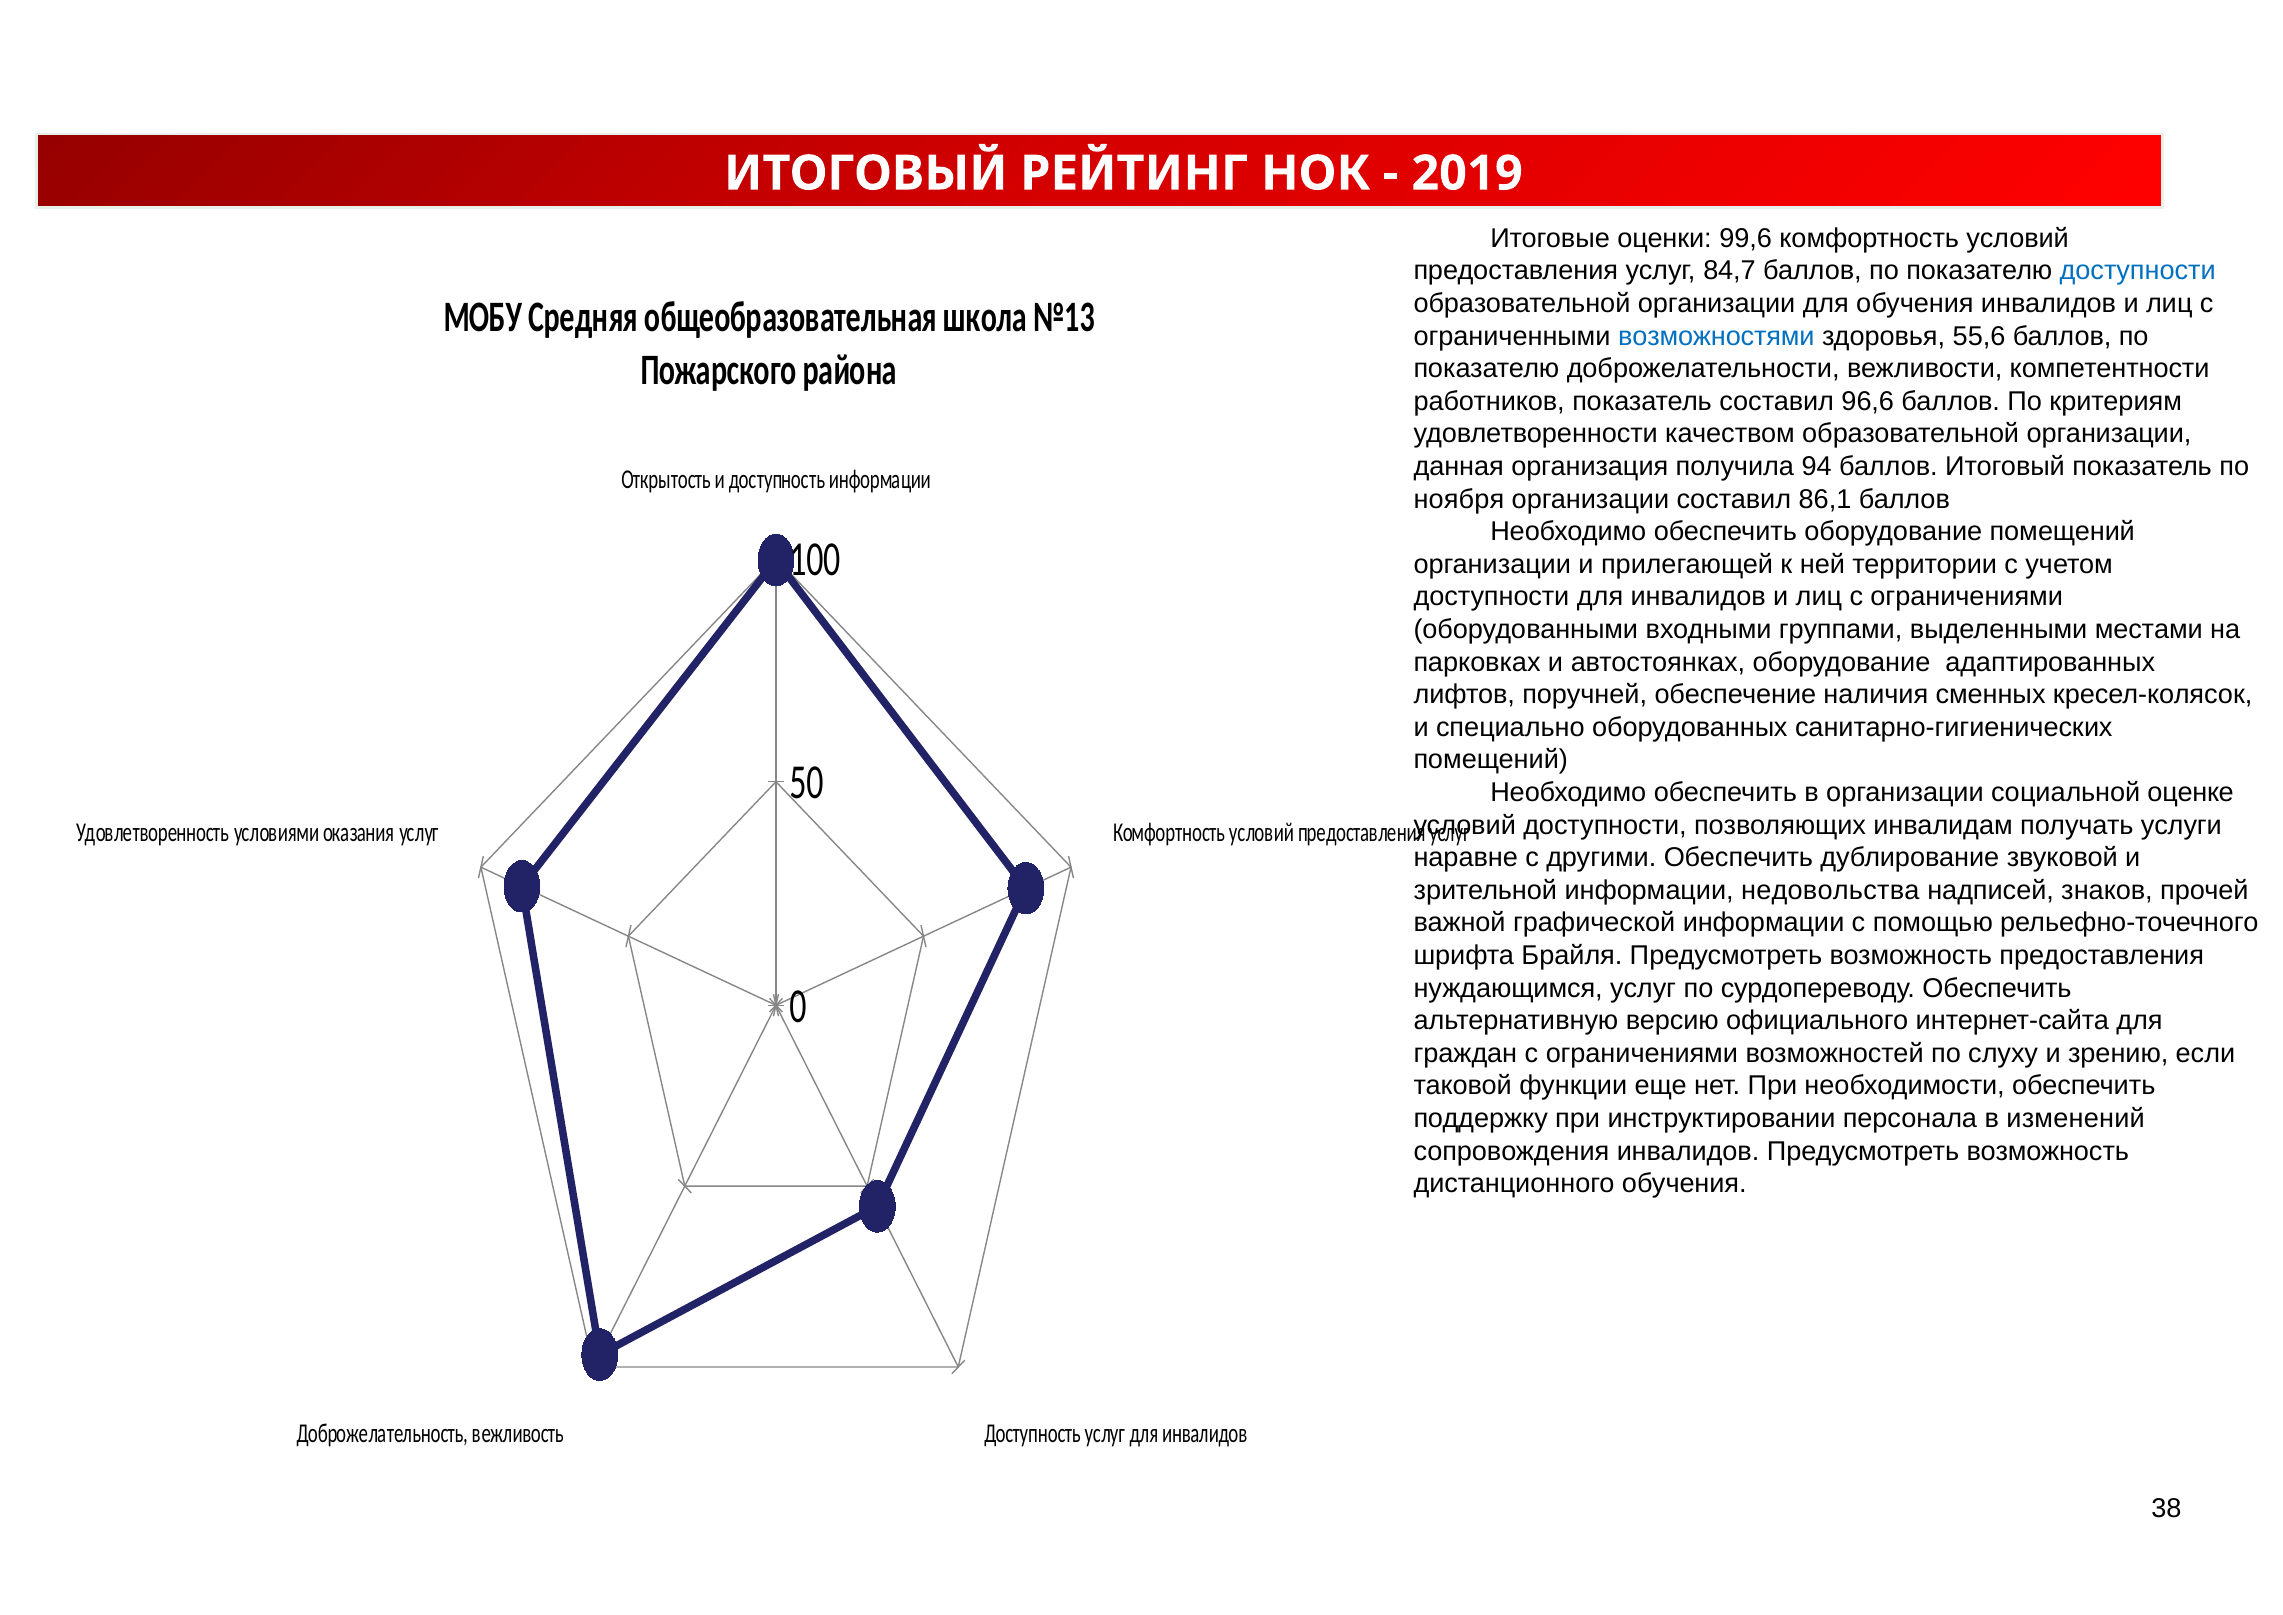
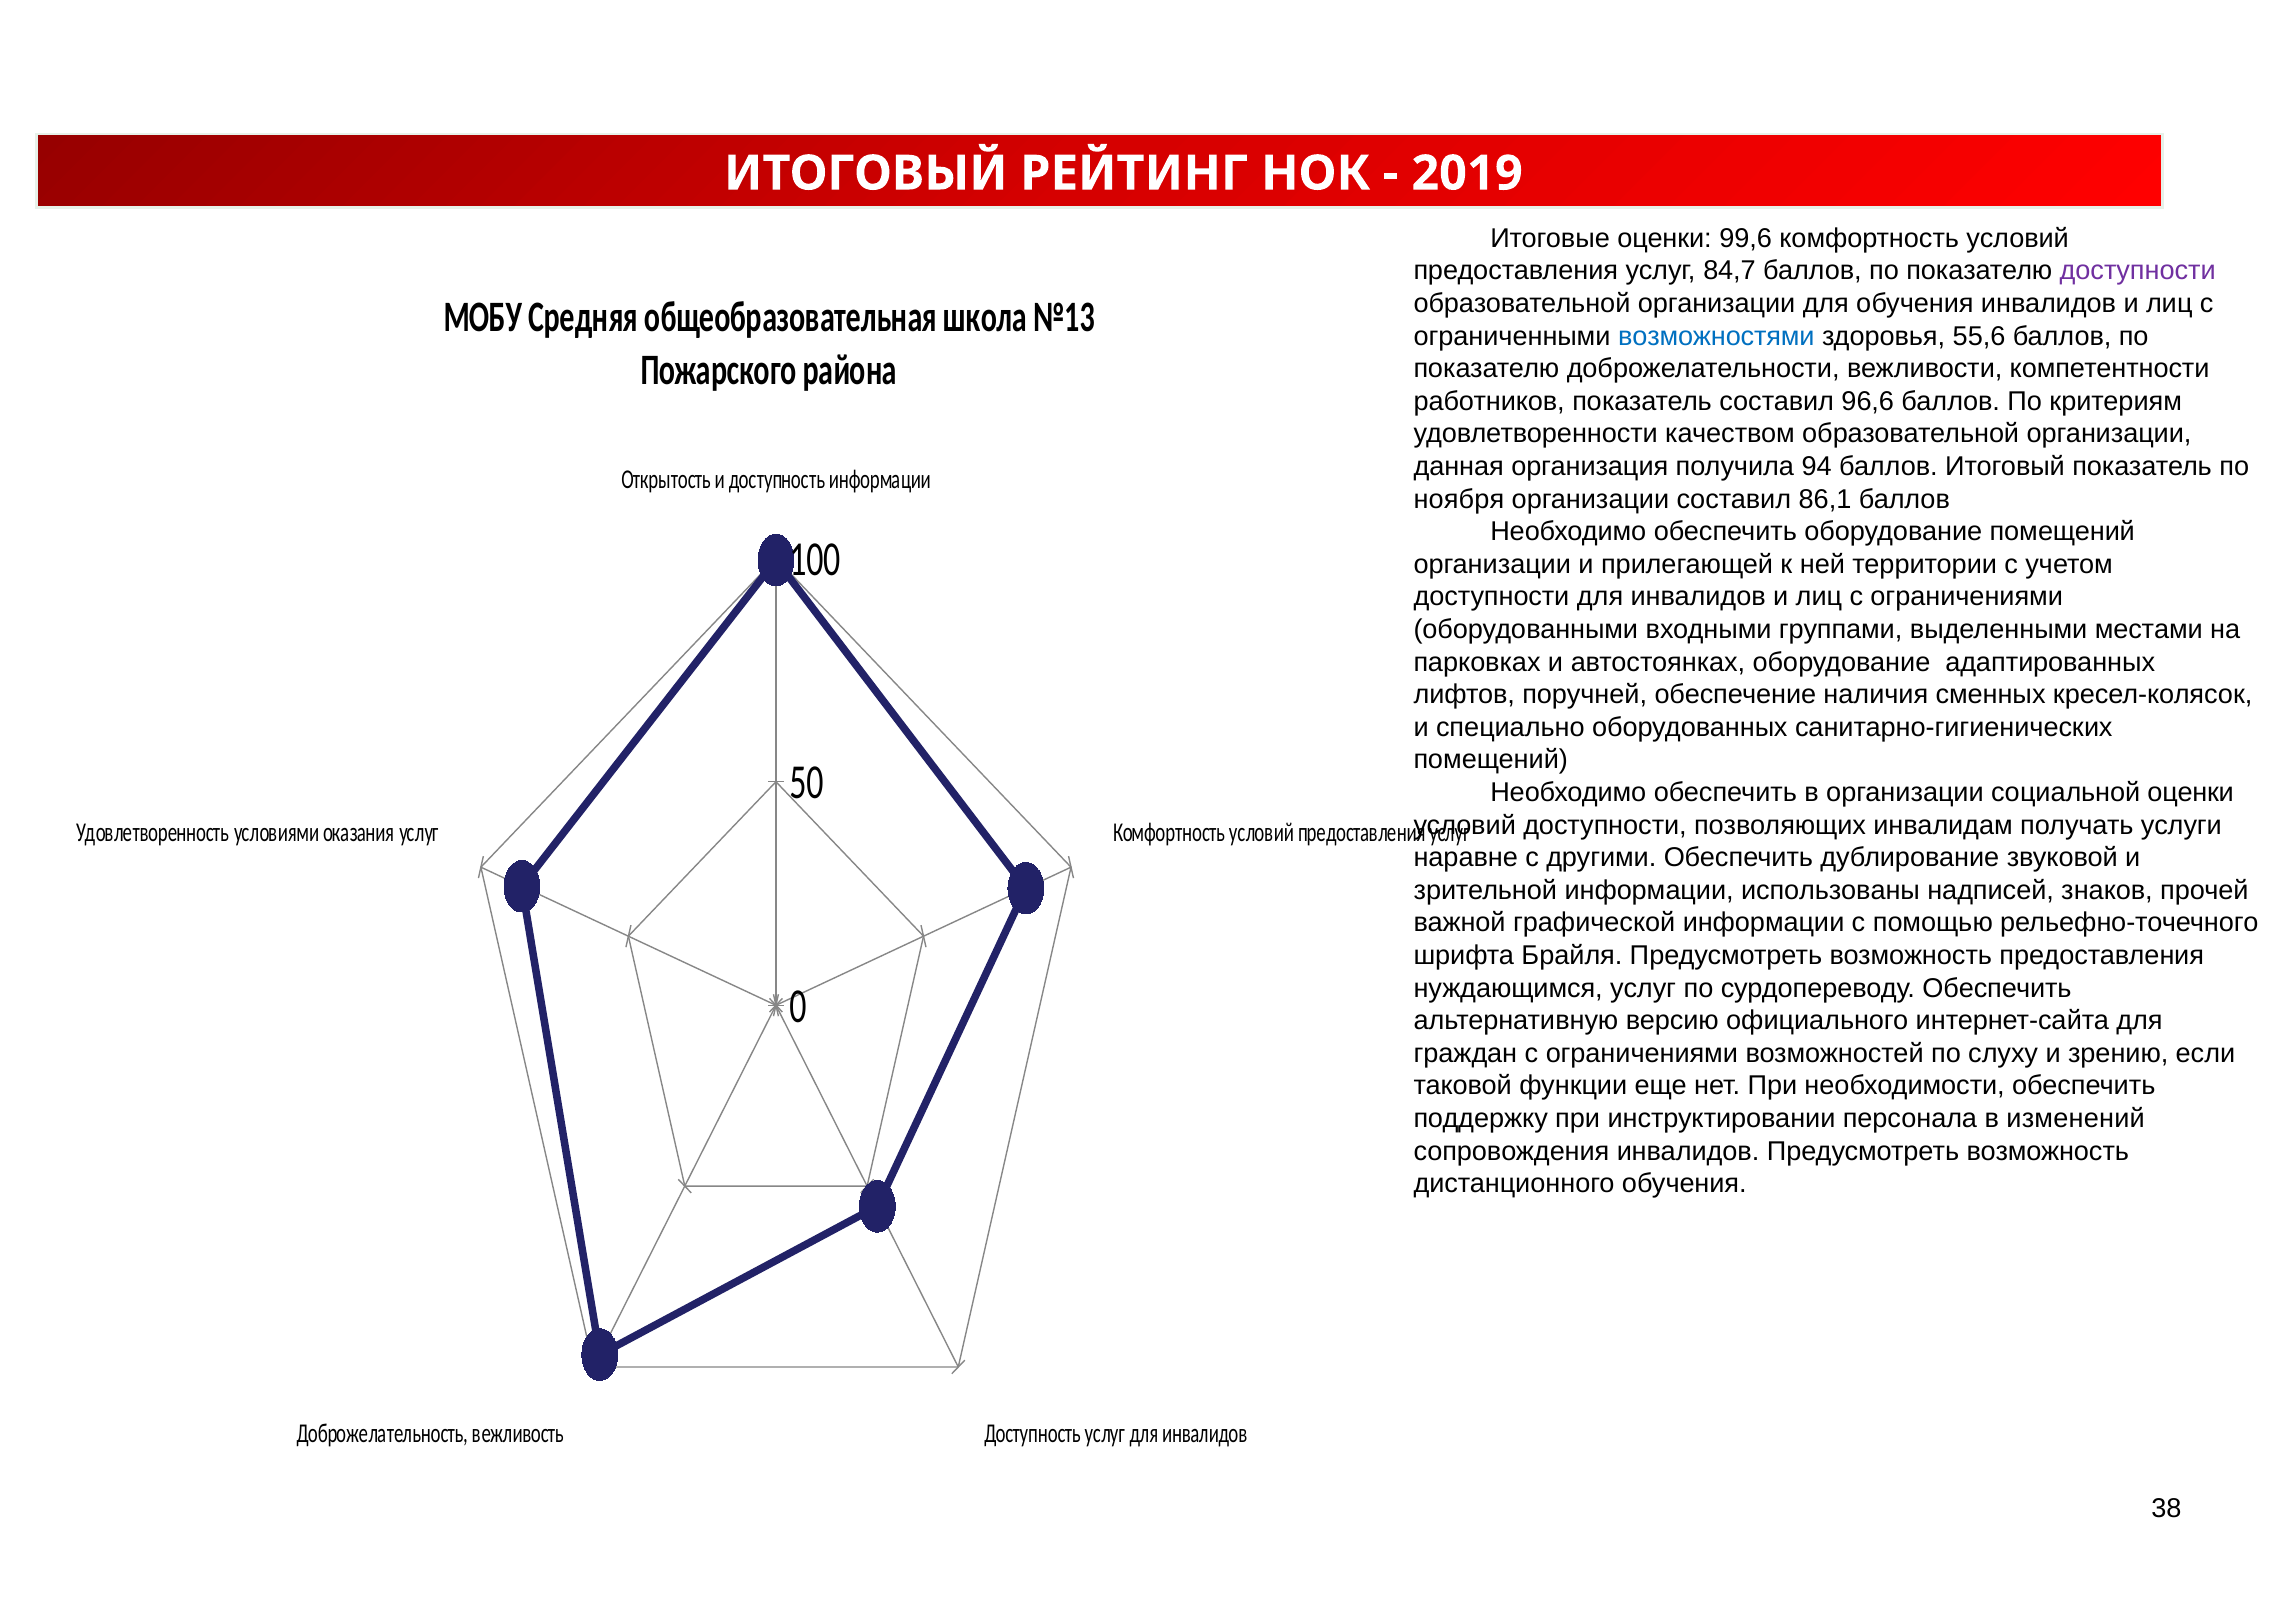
доступности colour: blue -> purple (2138, 271)
социальной оценке: оценке -> оценки (2191, 792)
недовольства: недовольства -> использованы (1830, 890)
